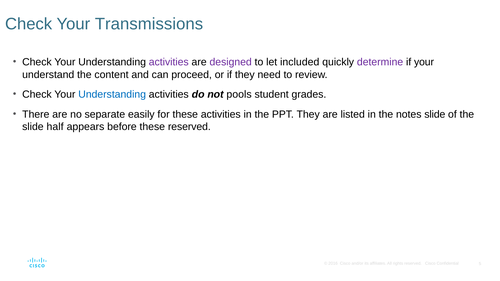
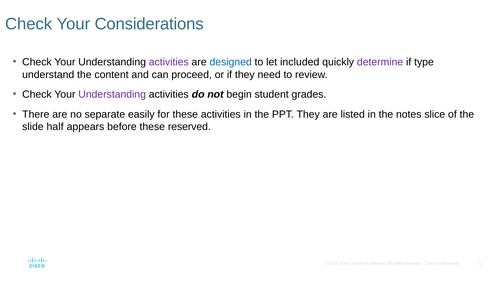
Transmissions: Transmissions -> Considerations (149, 24)
designed colour: purple -> blue (231, 62)
if your: your -> type (424, 62)
Understanding colour: blue -> purple (112, 95)
pools: pools -> begin (239, 95)
notes slide: slide -> slice (435, 114)
